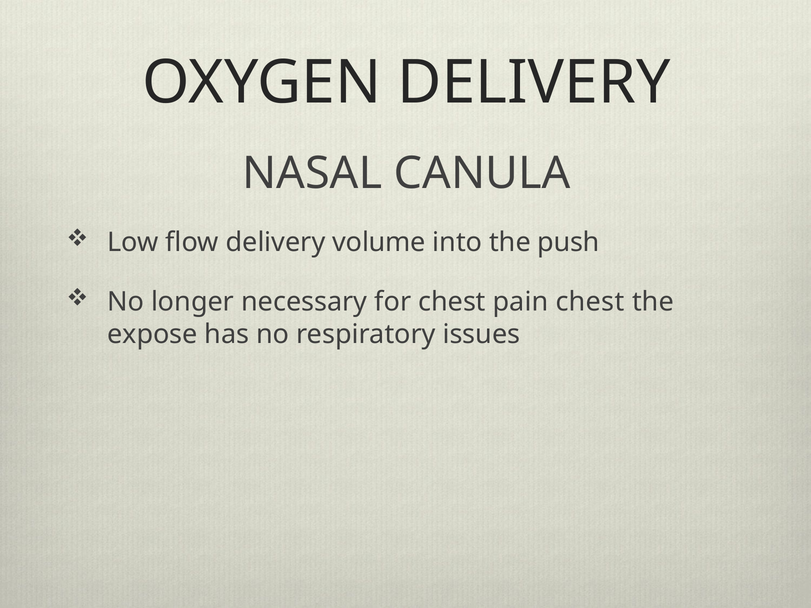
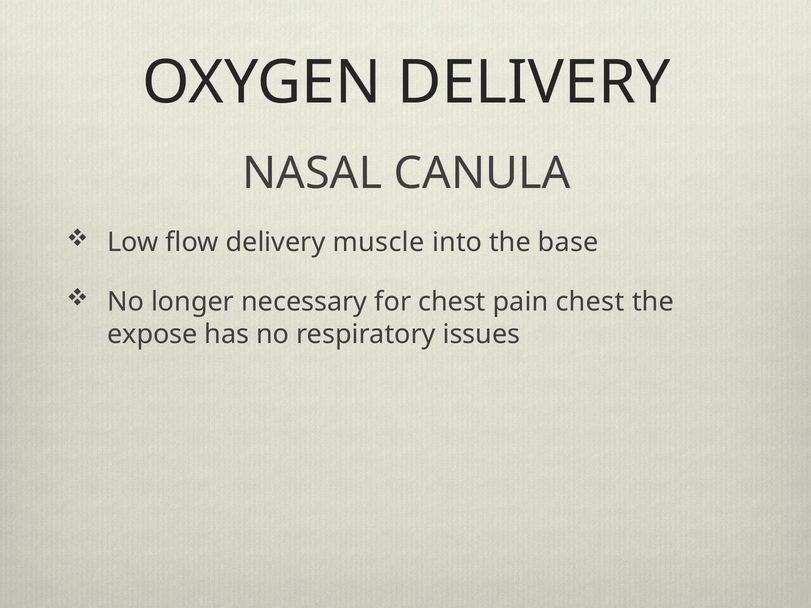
volume: volume -> muscle (379, 242)
push: push -> base (568, 242)
